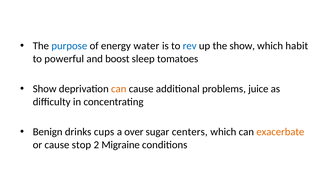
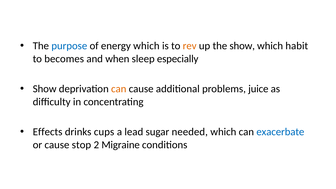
energy water: water -> which (146, 46)
rev colour: blue -> orange (190, 46)
powerful: powerful -> becomes (64, 59)
boost: boost -> when (117, 59)
tomatoes: tomatoes -> especially (178, 59)
Benign: Benign -> Effects (48, 132)
over: over -> lead (134, 132)
centers: centers -> needed (190, 132)
exacerbate colour: orange -> blue (280, 132)
